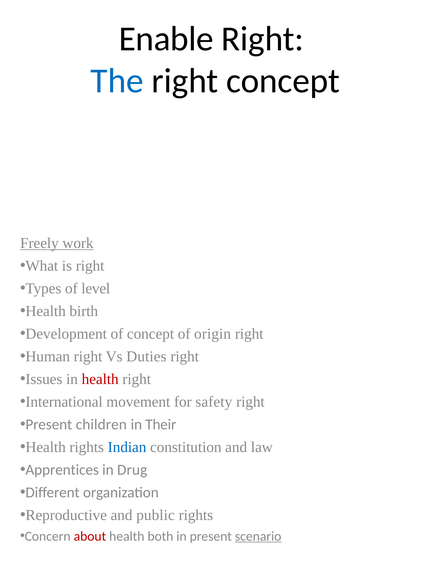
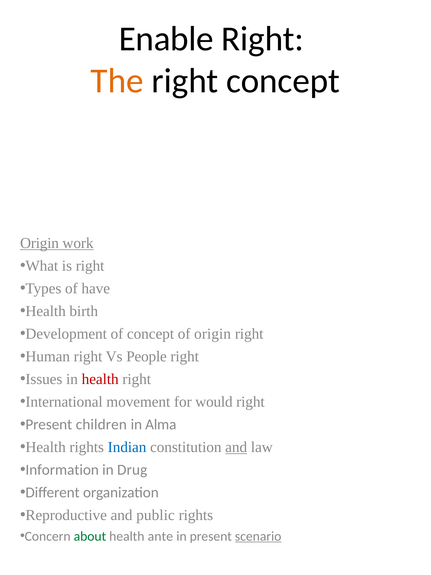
The colour: blue -> orange (117, 81)
Freely: Freely -> Origin (39, 243)
level: level -> have (96, 288)
Duties: Duties -> People (147, 356)
safety: safety -> would (214, 402)
Their: Their -> Alma (161, 424)
and underline: none -> present (236, 447)
Apprentices: Apprentices -> Information (62, 470)
about colour: red -> green (90, 536)
both: both -> ante (160, 536)
